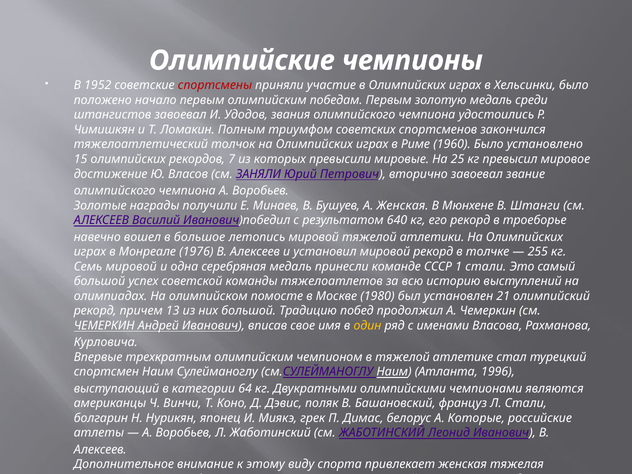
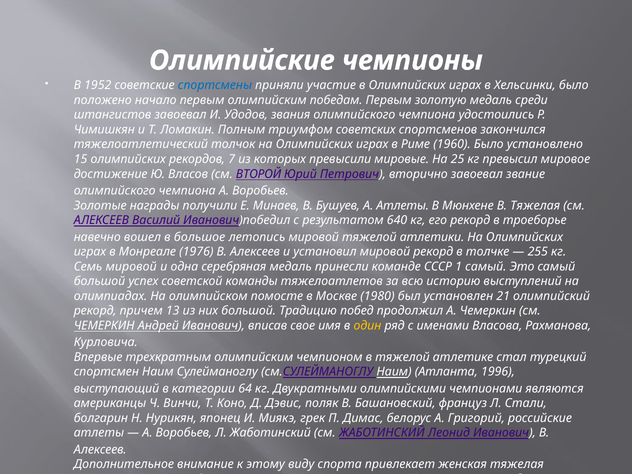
спортсмены colour: red -> blue (215, 85)
ЗАНЯЛИ: ЗАНЯЛИ -> ВТОРОЙ (259, 174)
А Женская: Женская -> Атлеты (403, 205)
В Штанги: Штанги -> Тяжелая (535, 205)
1 стали: стали -> самый (486, 266)
Которые: Которые -> Григорий (476, 418)
